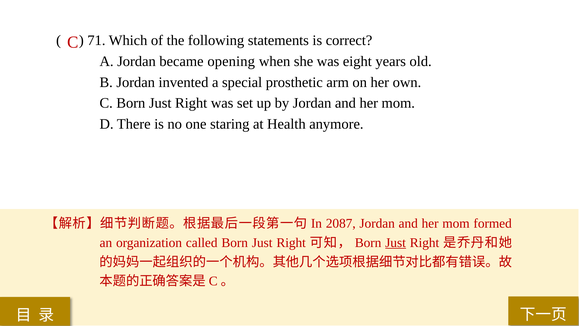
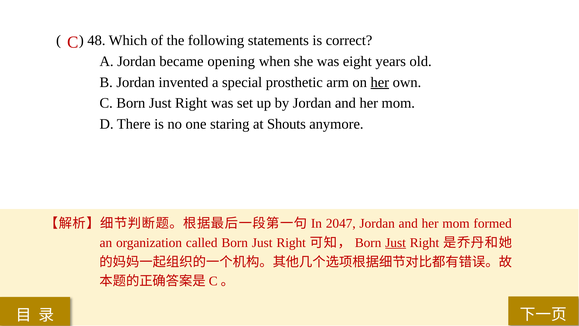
71: 71 -> 48 (96, 40)
her underline: none -> present (380, 82)
Health: Health -> Shouts (286, 124)
2087: 2087 -> 2047 (341, 223)
